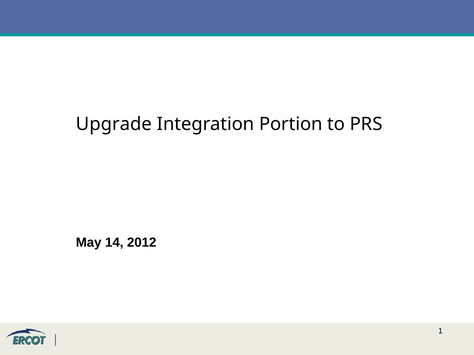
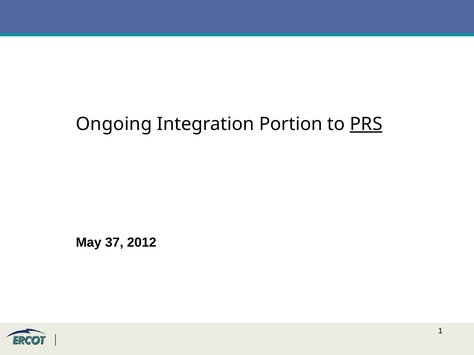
Upgrade: Upgrade -> Ongoing (114, 124)
PRS underline: none -> present (366, 124)
14: 14 -> 37 (114, 243)
